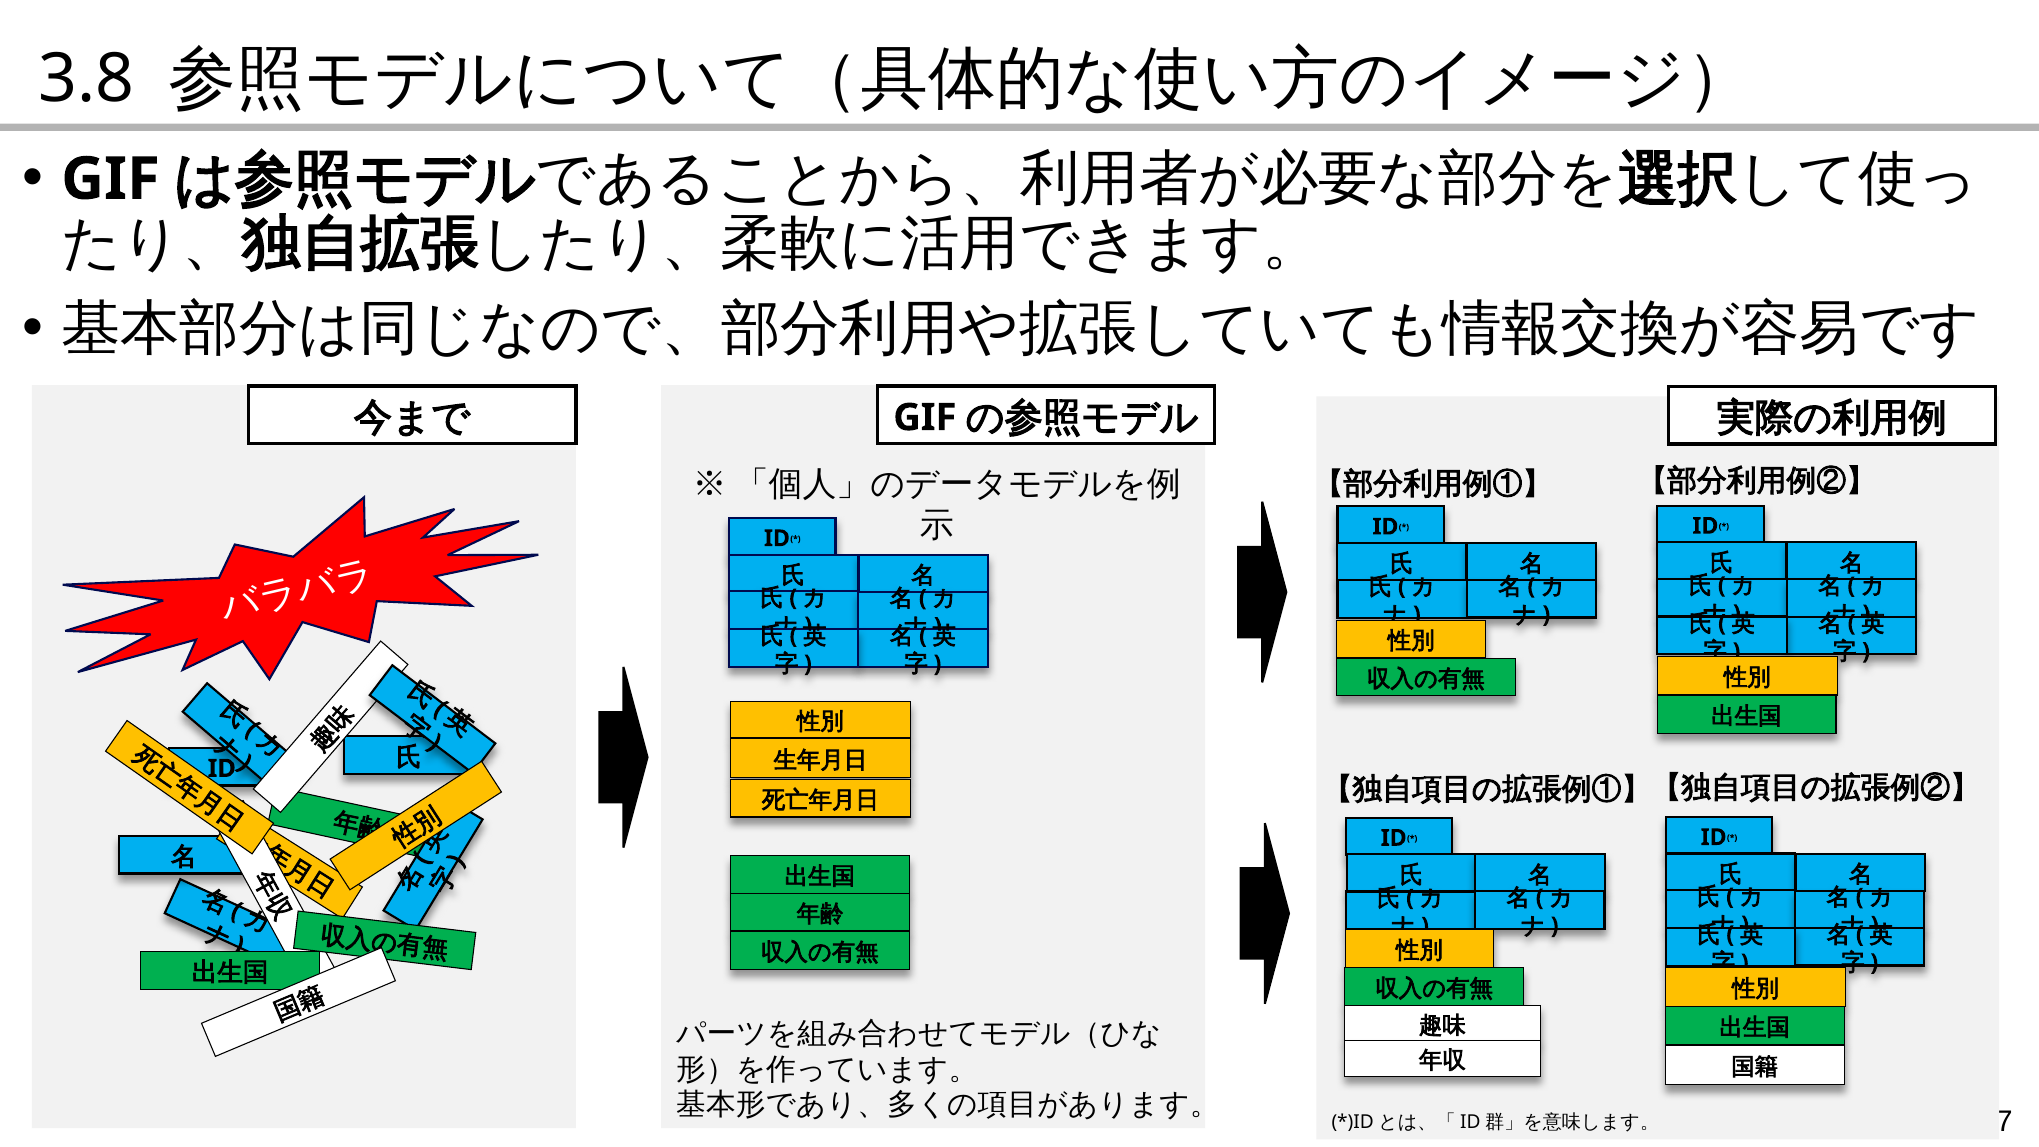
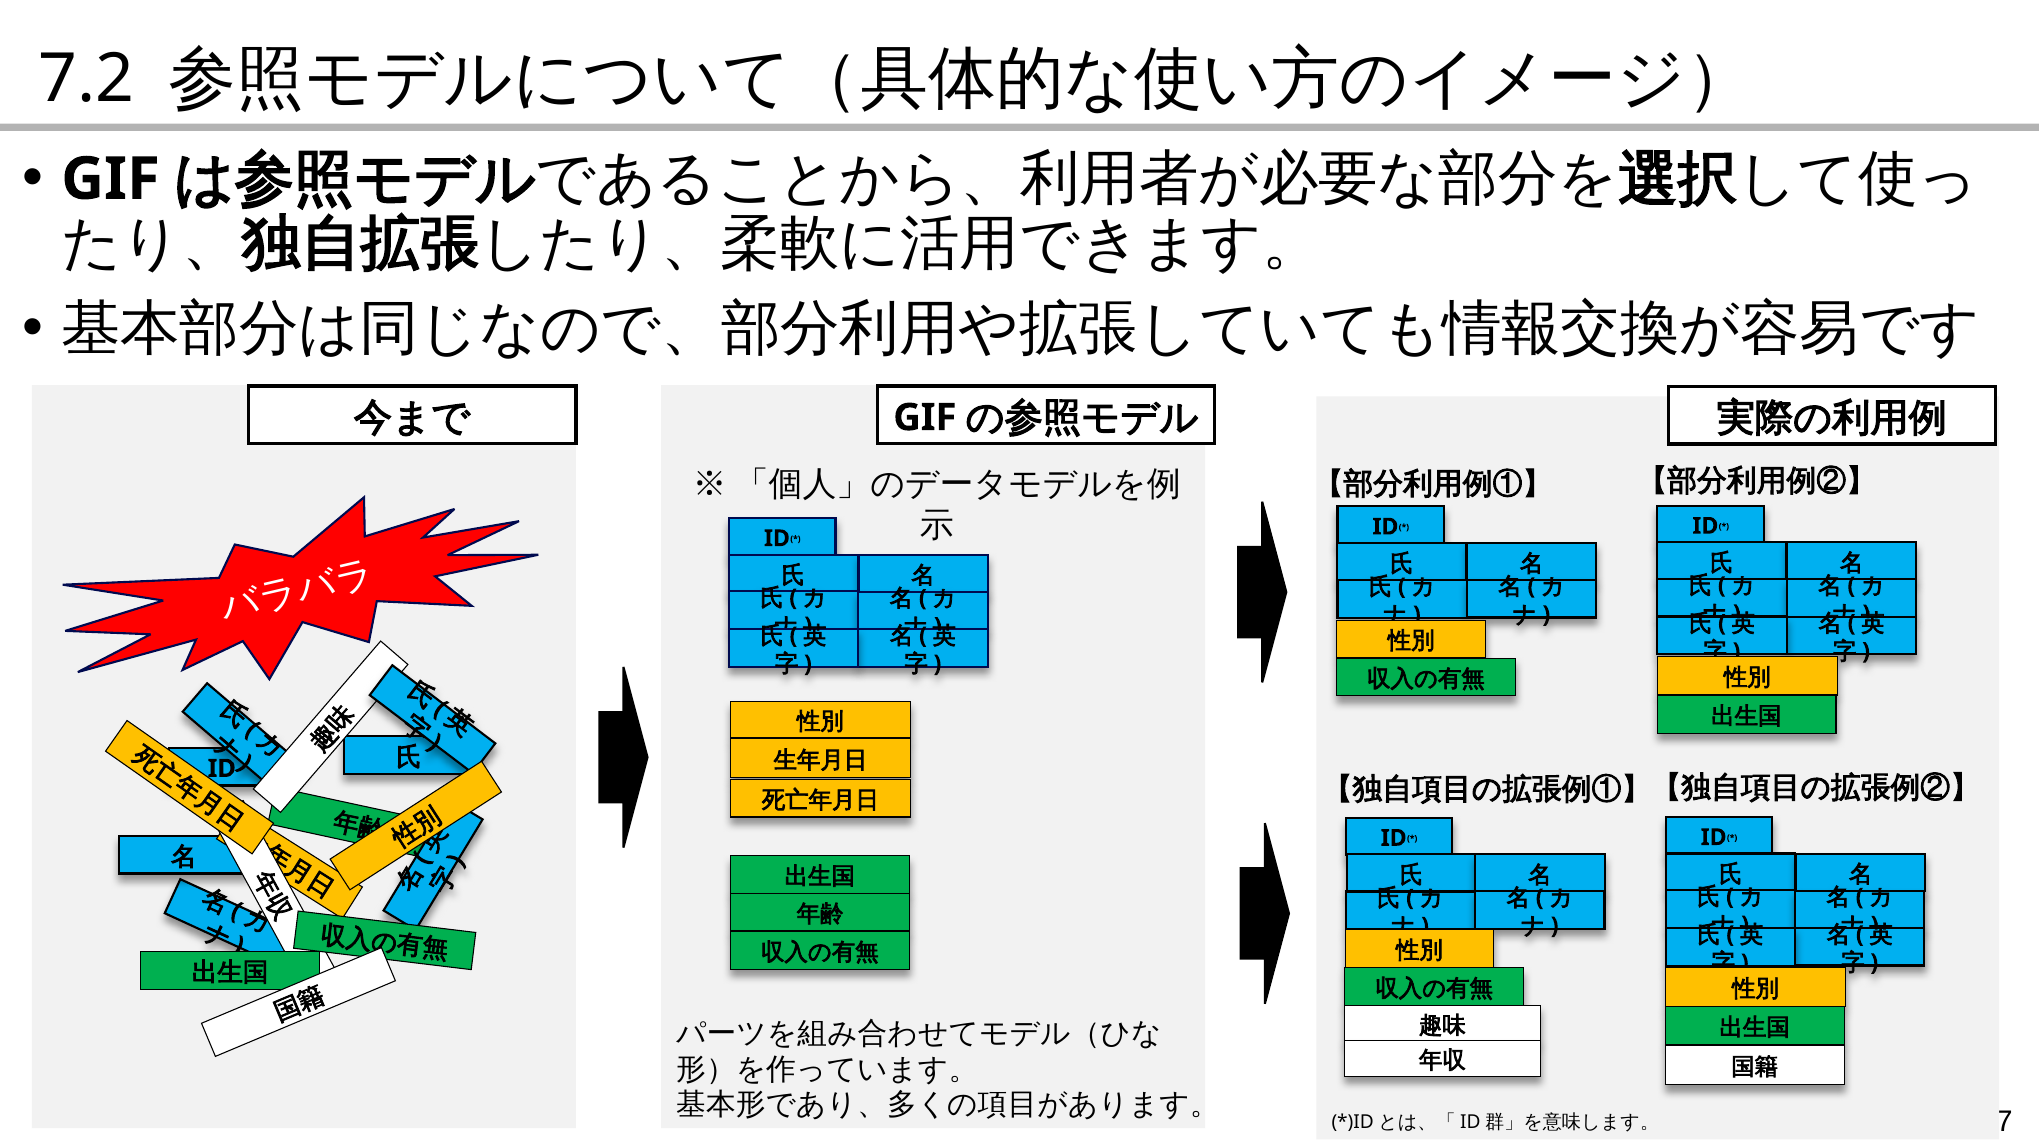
3.8: 3.8 -> 7.2 (87, 79)
